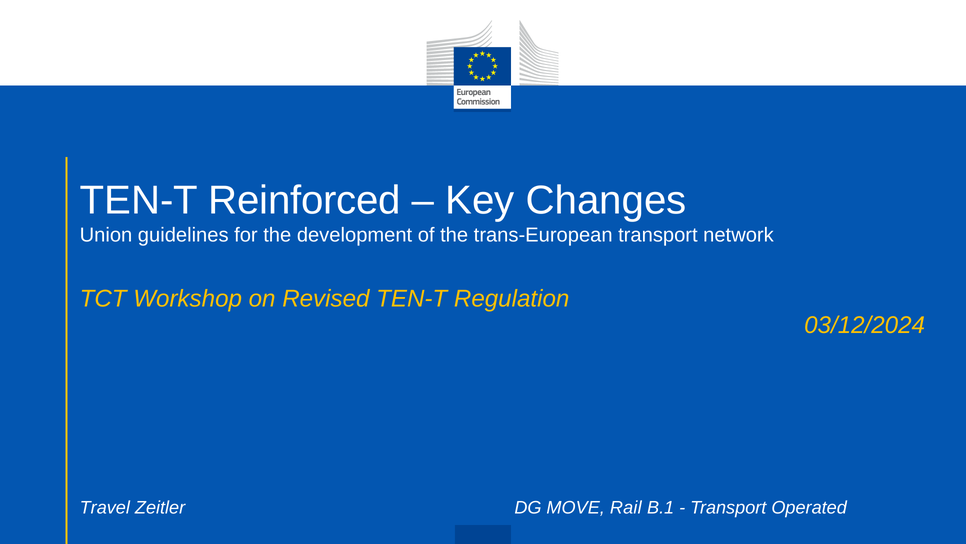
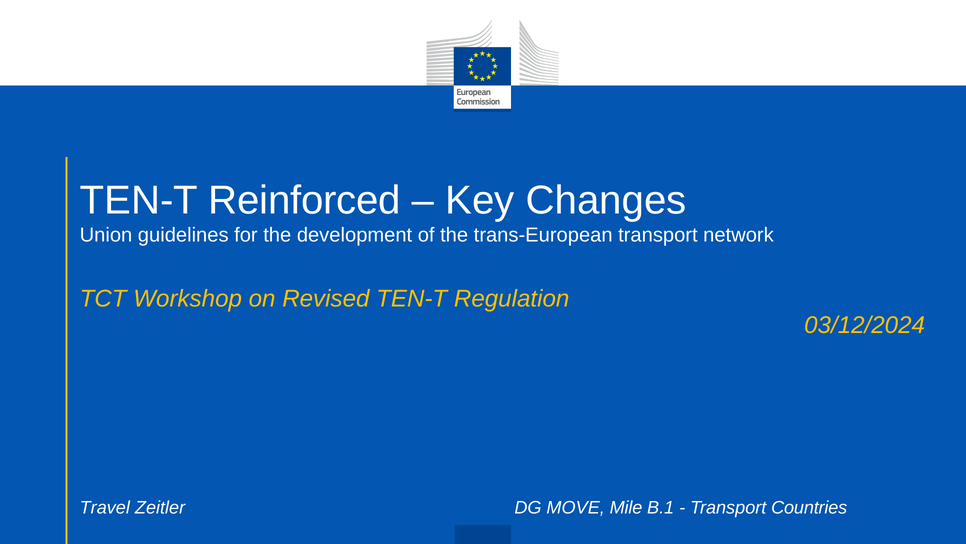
Rail: Rail -> Mile (626, 507)
Operated: Operated -> Countries (809, 507)
